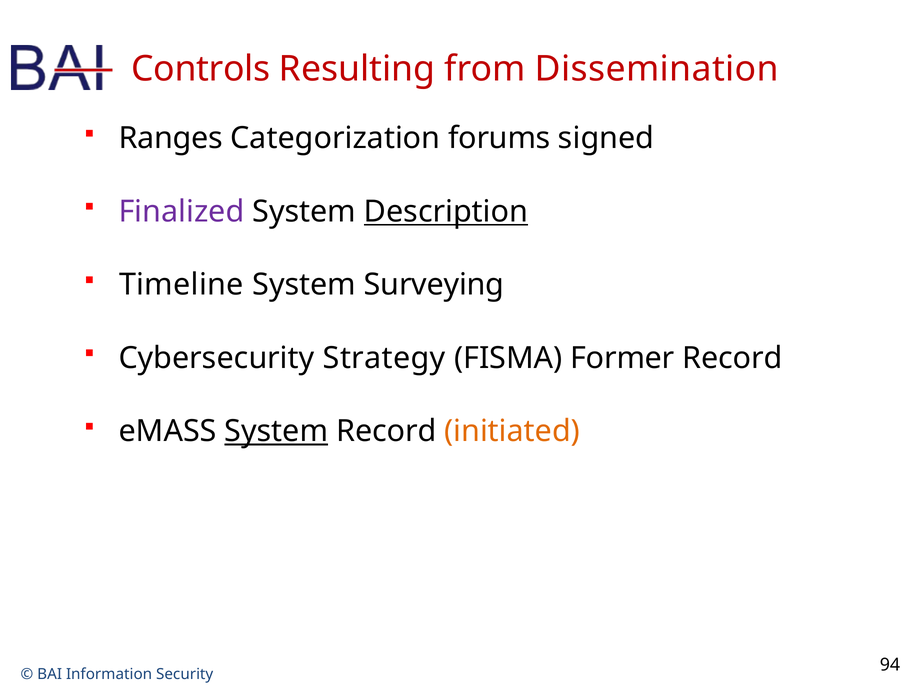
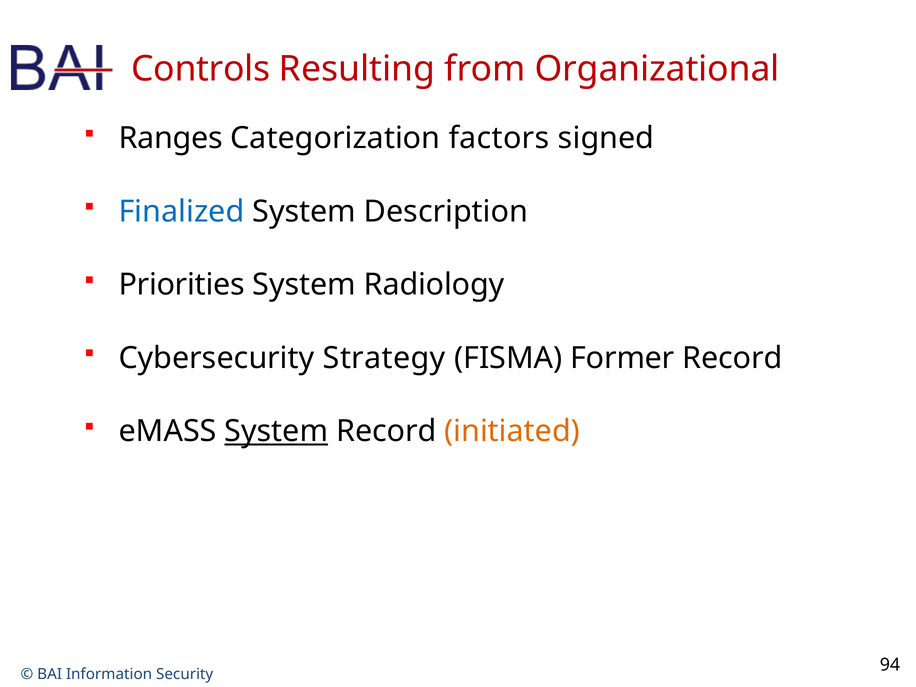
Dissemination: Dissemination -> Organizational (657, 69)
forums: forums -> factors (499, 138)
Finalized colour: purple -> blue (181, 212)
Description underline: present -> none (446, 212)
Timeline: Timeline -> Priorities (182, 285)
Surveying: Surveying -> Radiology (434, 285)
